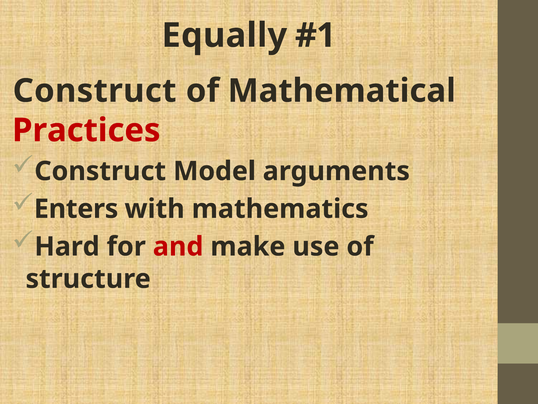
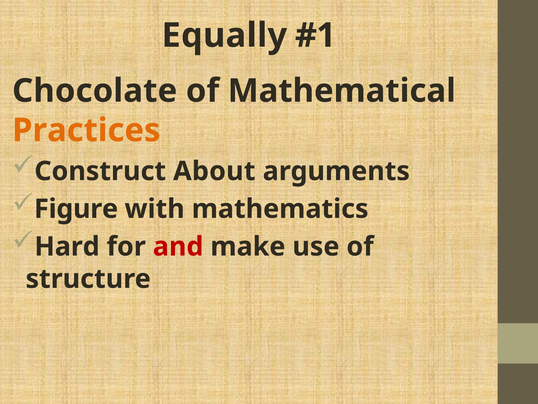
Construct: Construct -> Chocolate (95, 91)
Practices colour: red -> orange (86, 130)
Model: Model -> About (214, 171)
Enters: Enters -> Figure (76, 209)
